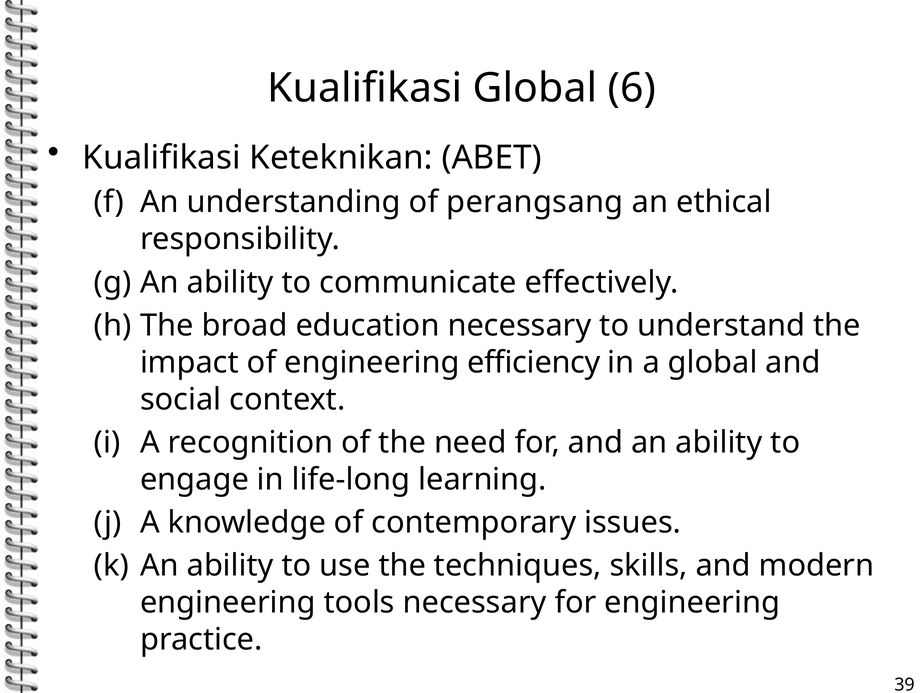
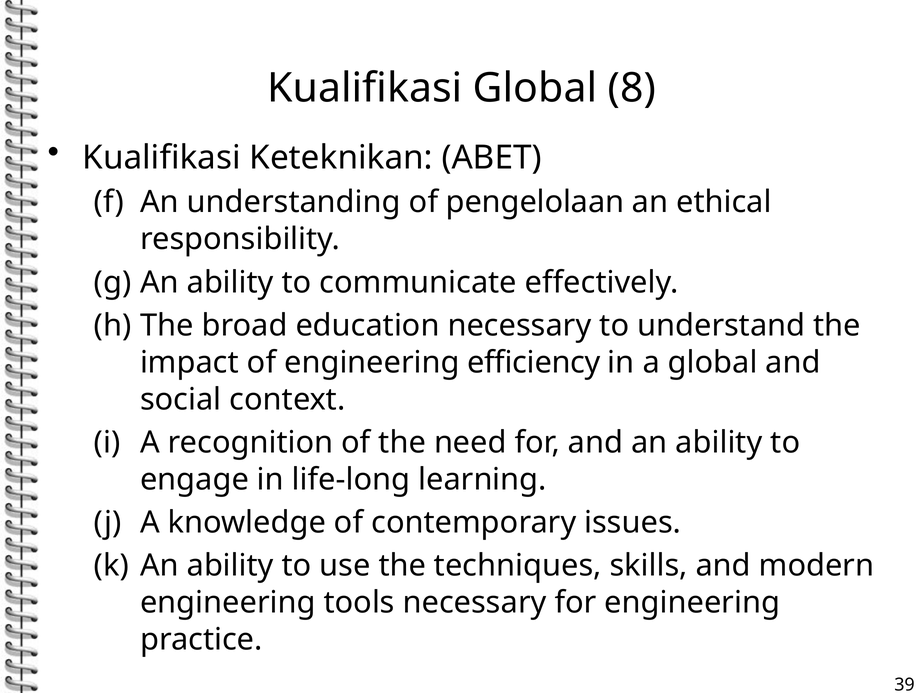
6: 6 -> 8 (632, 88)
perangsang: perangsang -> pengelolaan (535, 202)
